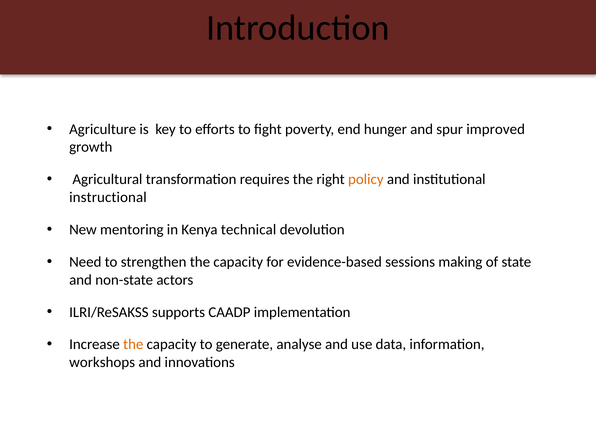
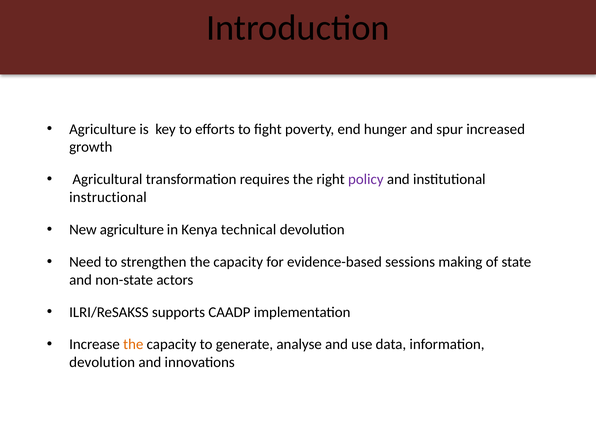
improved: improved -> increased (496, 129)
policy colour: orange -> purple (366, 179)
New mentoring: mentoring -> agriculture (132, 230)
workshops: workshops -> devolution (102, 362)
